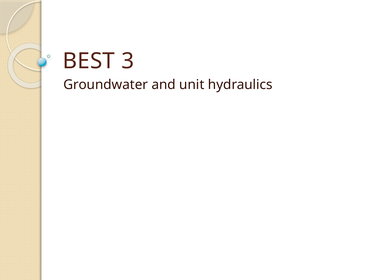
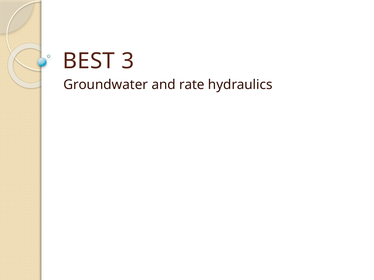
unit: unit -> rate (192, 85)
